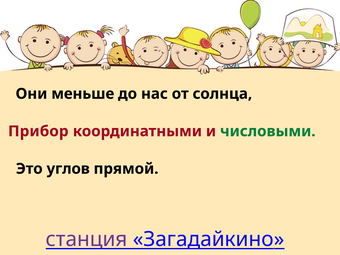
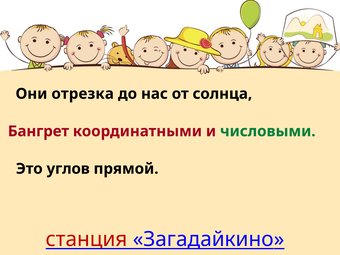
меньше: меньше -> отрезка (83, 94)
Прибор: Прибор -> Бангрет (38, 131)
станция colour: purple -> red (87, 239)
